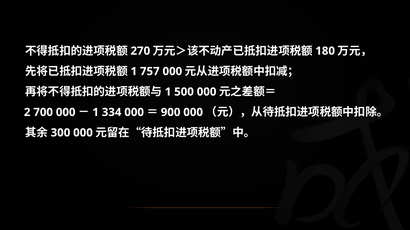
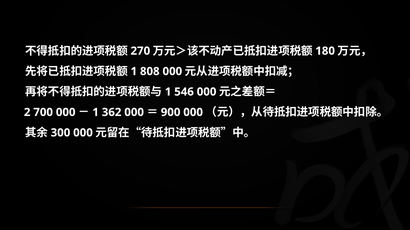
757: 757 -> 808 (150, 72)
500: 500 -> 546 (184, 92)
334: 334 -> 362 (112, 113)
